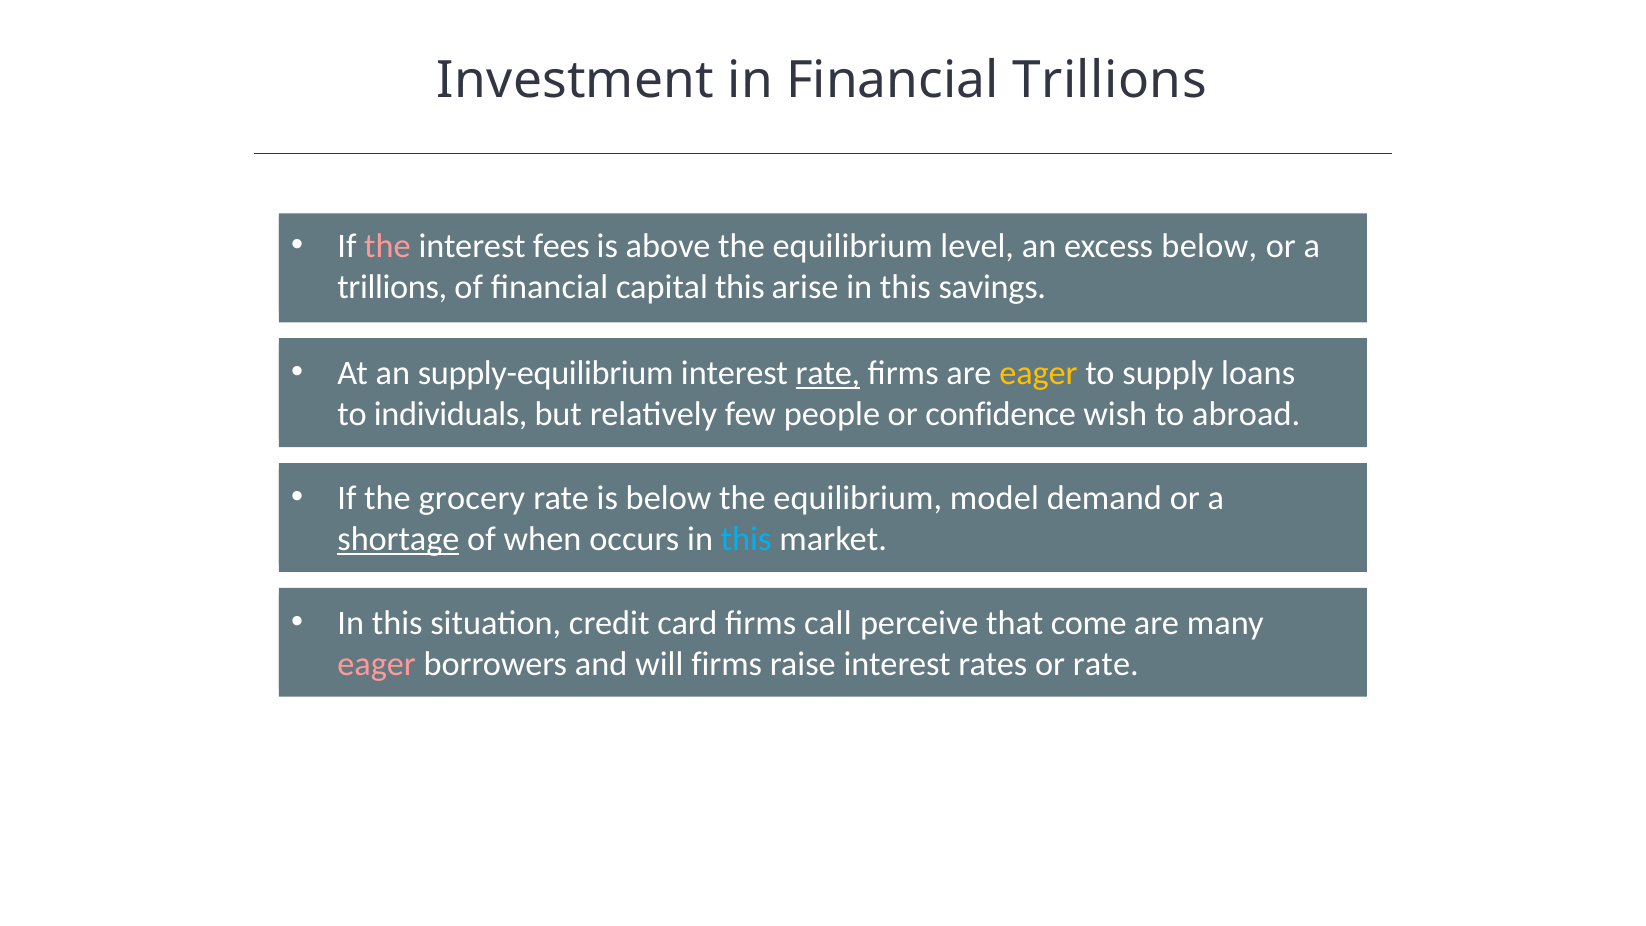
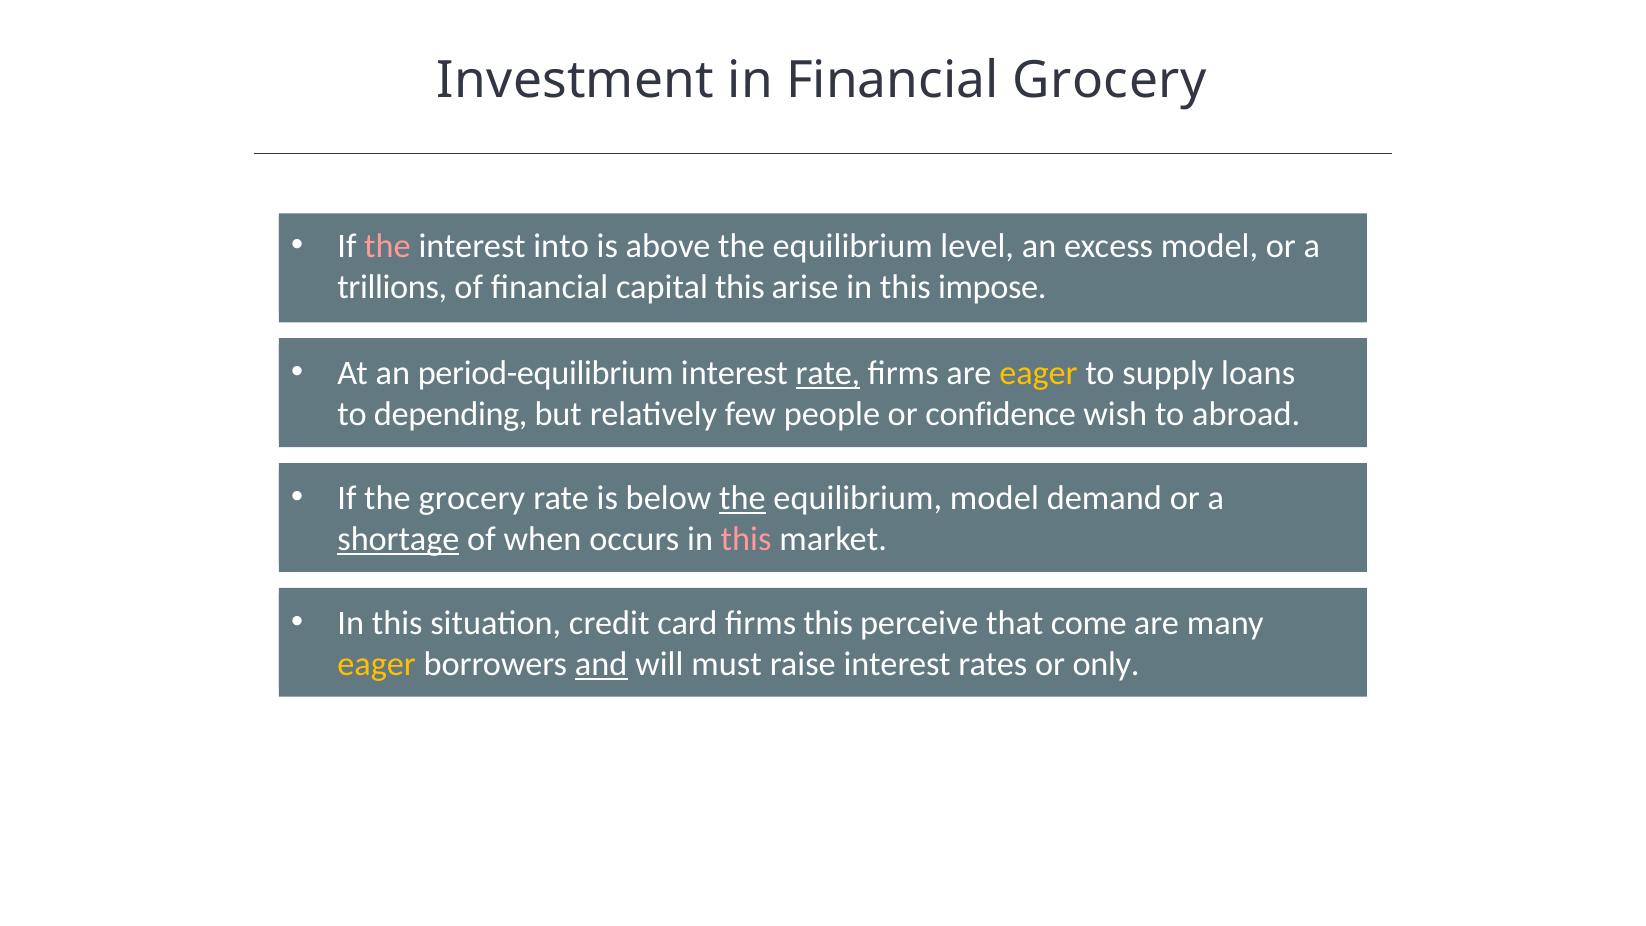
Financial Trillions: Trillions -> Grocery (1110, 80)
fees: fees -> into (561, 246)
excess below: below -> model (1210, 246)
savings: savings -> impose (992, 287)
supply-equilibrium: supply-equilibrium -> period-equilibrium (546, 373)
individuals: individuals -> depending (451, 415)
the underline: none -> present (742, 498)
this colour: light blue -> pink (746, 539)
firms call: call -> this (828, 623)
eager colour: pink -> yellow (377, 665)
and underline: none -> present (601, 665)
will firms: firms -> must (727, 665)
or rate: rate -> only (1106, 665)
